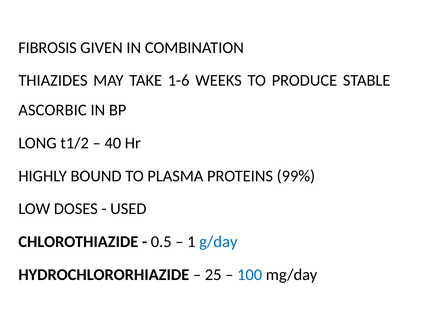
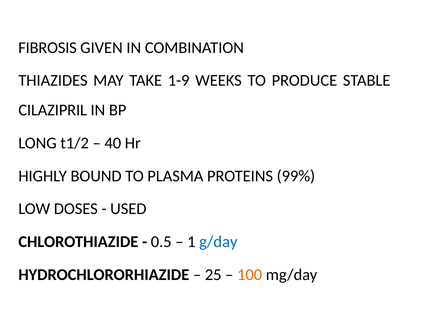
1-6: 1-6 -> 1-9 (179, 81)
ASCORBIC: ASCORBIC -> CILAZIPRIL (53, 110)
100 colour: blue -> orange (250, 275)
